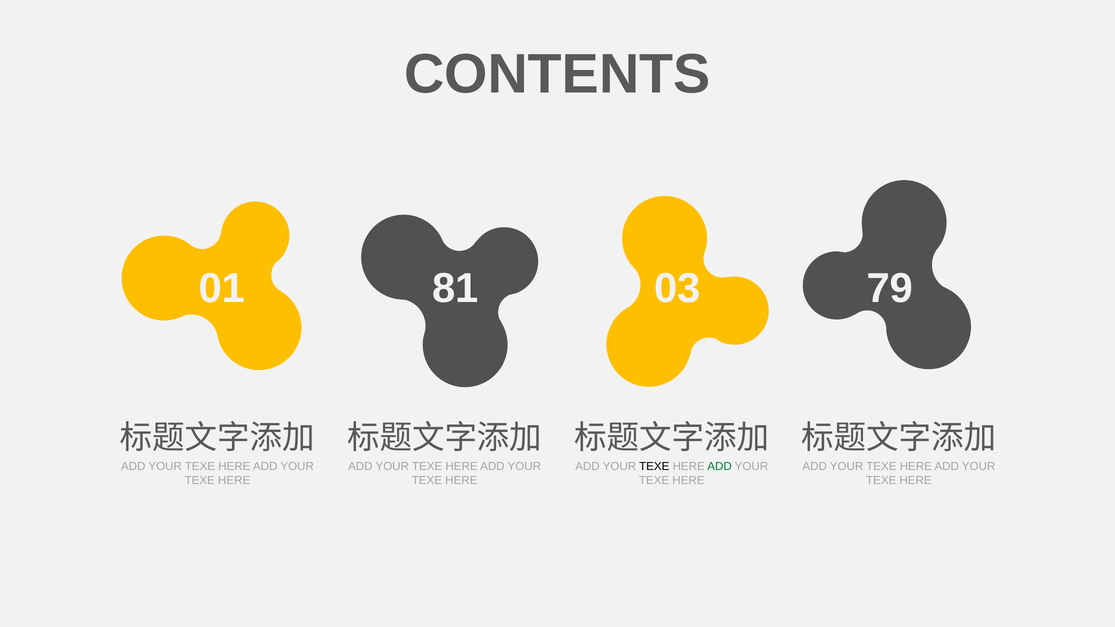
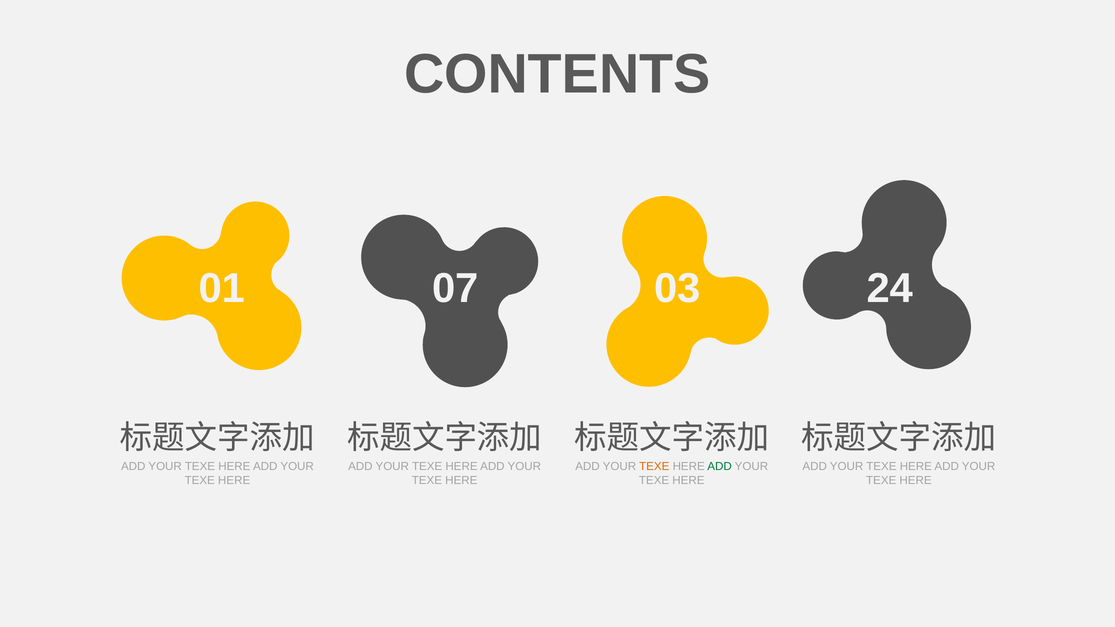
81: 81 -> 07 (455, 288)
79: 79 -> 24 (890, 288)
TEXE colour: black -> orange (654, 466)
